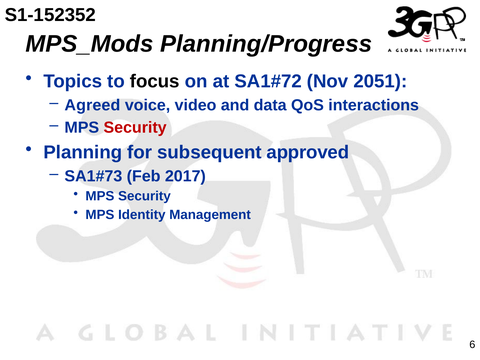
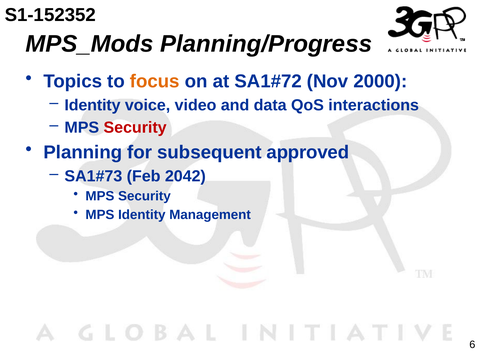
focus colour: black -> orange (155, 81)
2051: 2051 -> 2000 (380, 81)
Agreed: Agreed -> Identity (93, 105)
2017: 2017 -> 2042 (185, 176)
